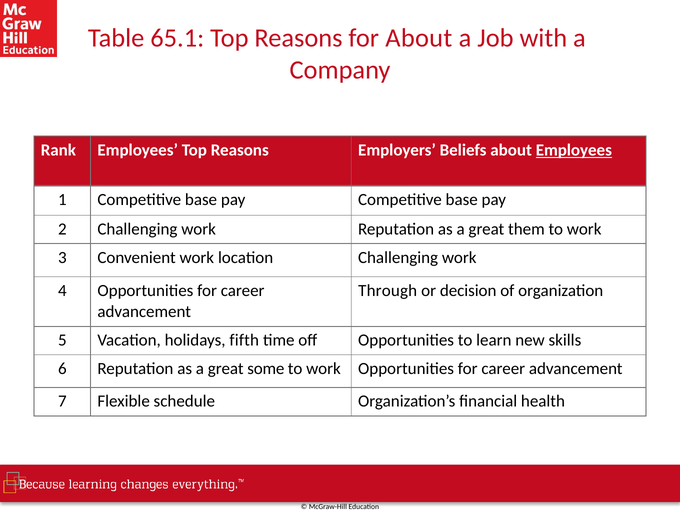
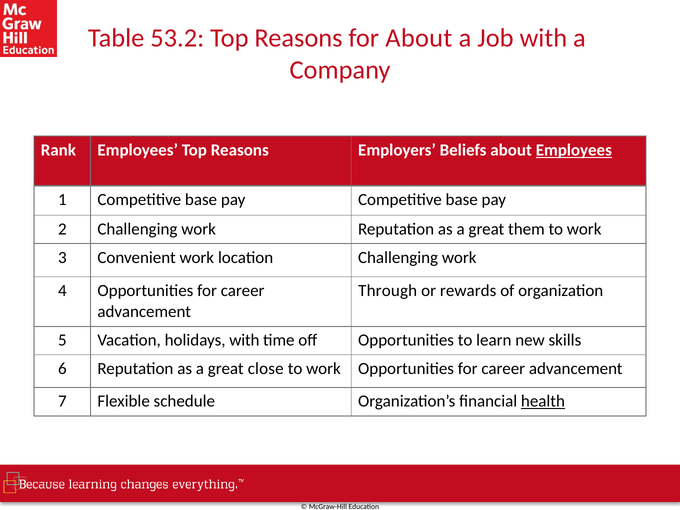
65.1: 65.1 -> 53.2 (177, 38)
decision: decision -> rewards (468, 291)
holidays fifth: fifth -> with (244, 340)
some: some -> close (266, 369)
health underline: none -> present (543, 401)
